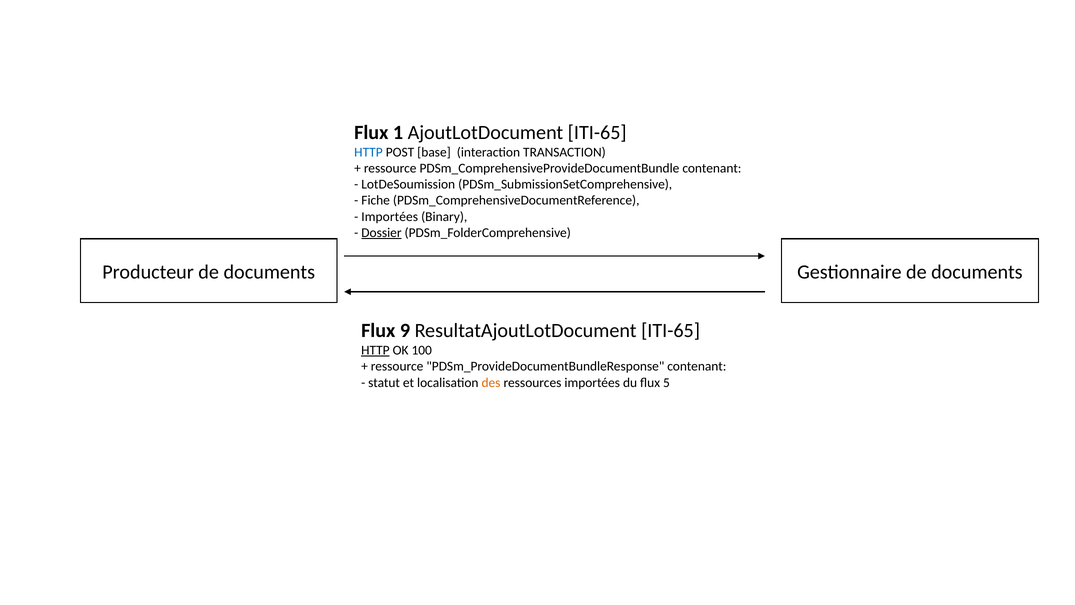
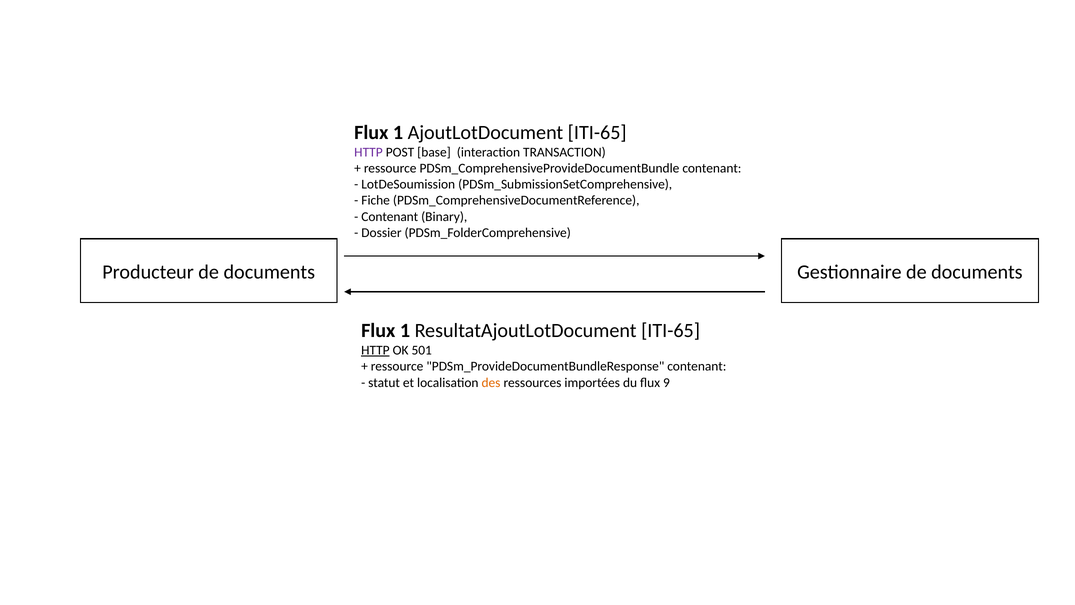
HTTP colour: blue -> purple (368, 152)
Importées: Importées -> Contenant (390, 217)
Dossier underline: present -> none (381, 233)
9: 9 -> 1 (405, 330)
100: 100 -> 501 (422, 350)
5: 5 -> 9 (667, 382)
